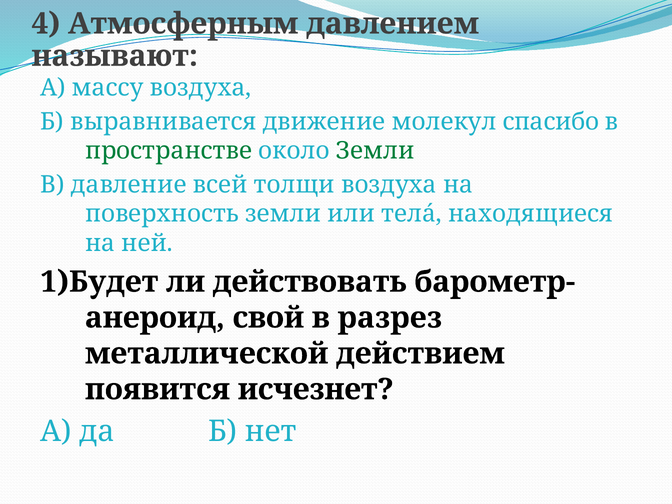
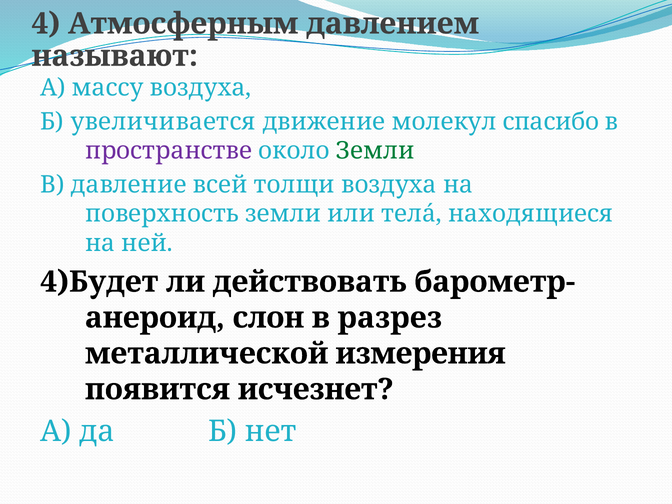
выравнивается: выравнивается -> увеличивается (163, 122)
пространстве colour: green -> purple (168, 151)
1)Будет: 1)Будет -> 4)Будет (99, 282)
свой: свой -> слон (268, 318)
действием: действием -> измерения (421, 354)
